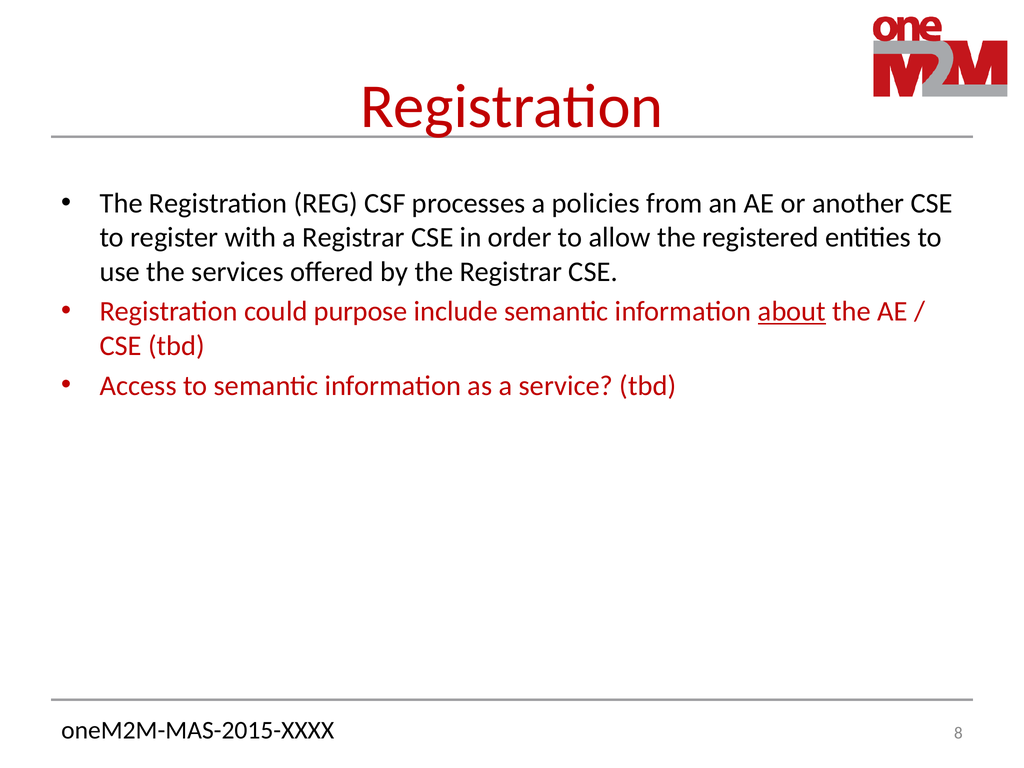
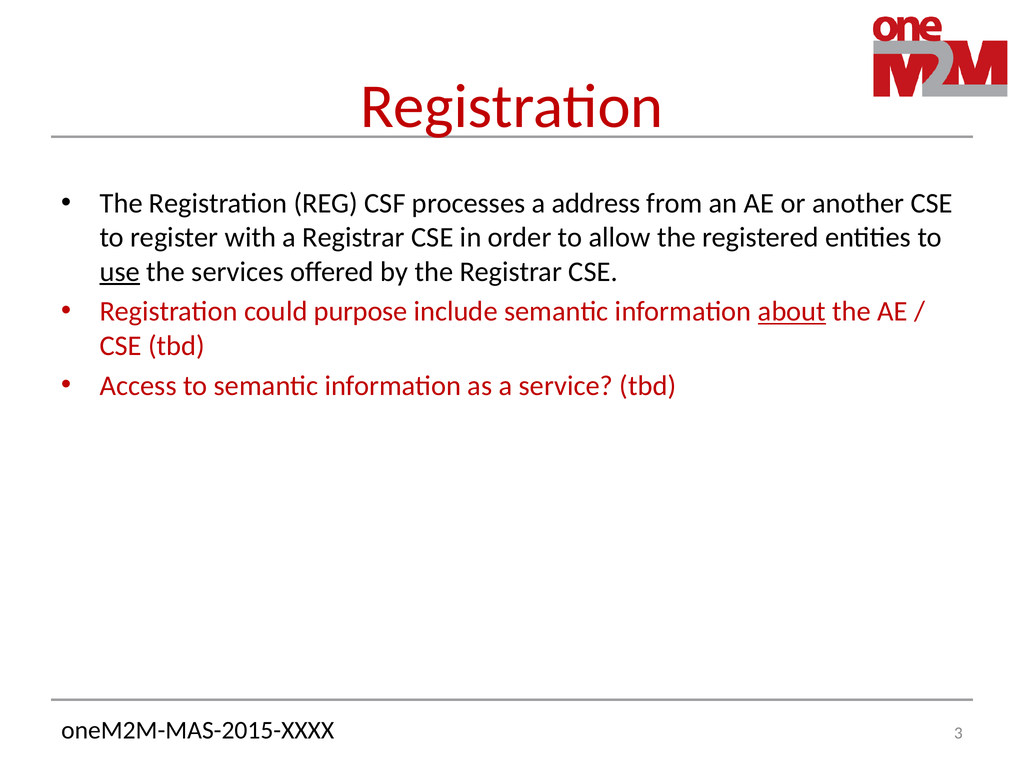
policies: policies -> address (596, 203)
use underline: none -> present (120, 272)
8: 8 -> 3 (958, 733)
